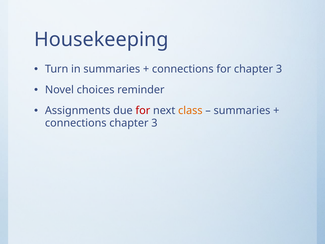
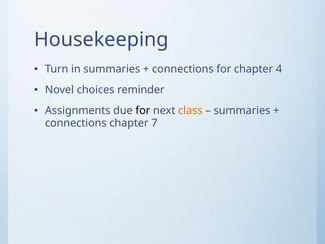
for chapter 3: 3 -> 4 (279, 69)
for colour: red -> black (143, 110)
connections chapter 3: 3 -> 7 (154, 123)
